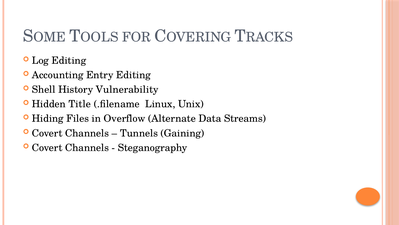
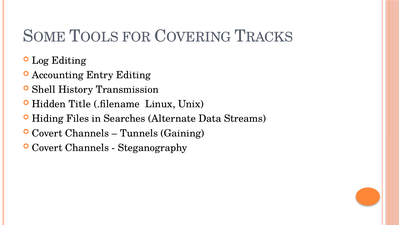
Vulnerability: Vulnerability -> Transmission (127, 89)
Overflow: Overflow -> Searches (124, 118)
